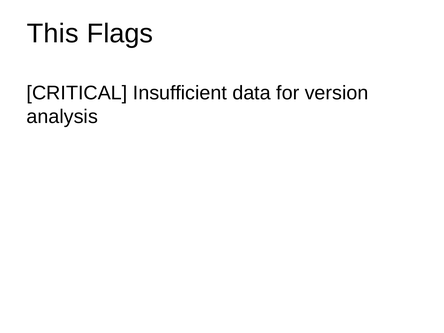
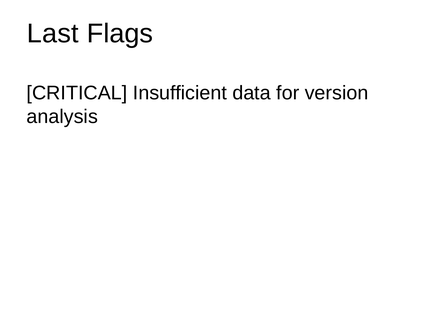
This: This -> Last (53, 34)
